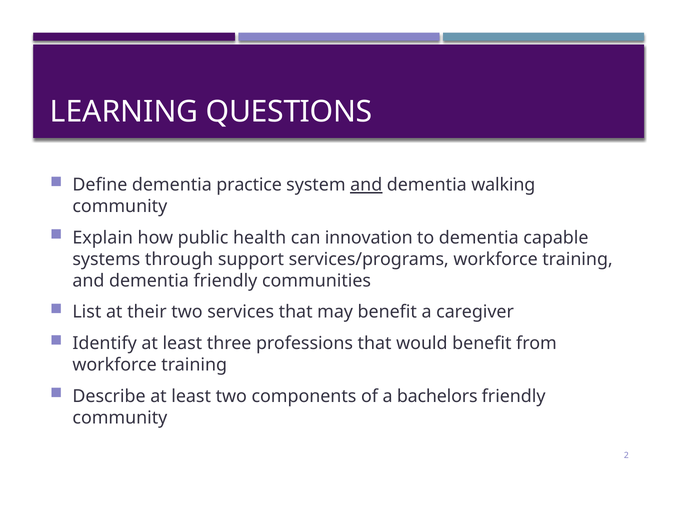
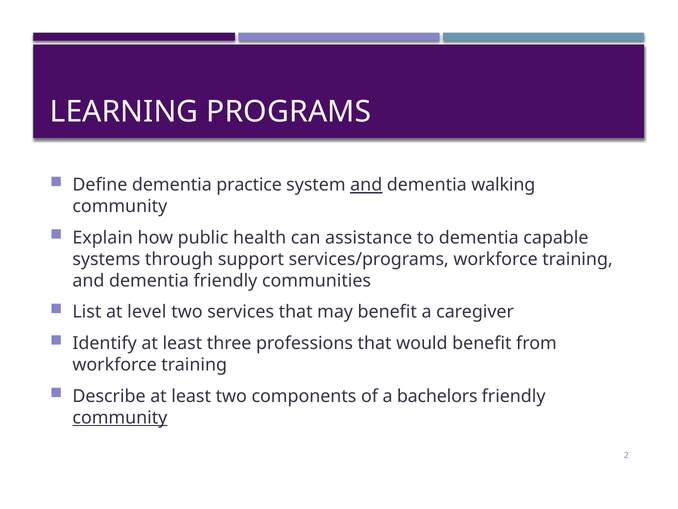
QUESTIONS: QUESTIONS -> PROGRAMS (289, 112)
innovation: innovation -> assistance (369, 238)
their: their -> level (147, 312)
community underline: none -> present (120, 417)
